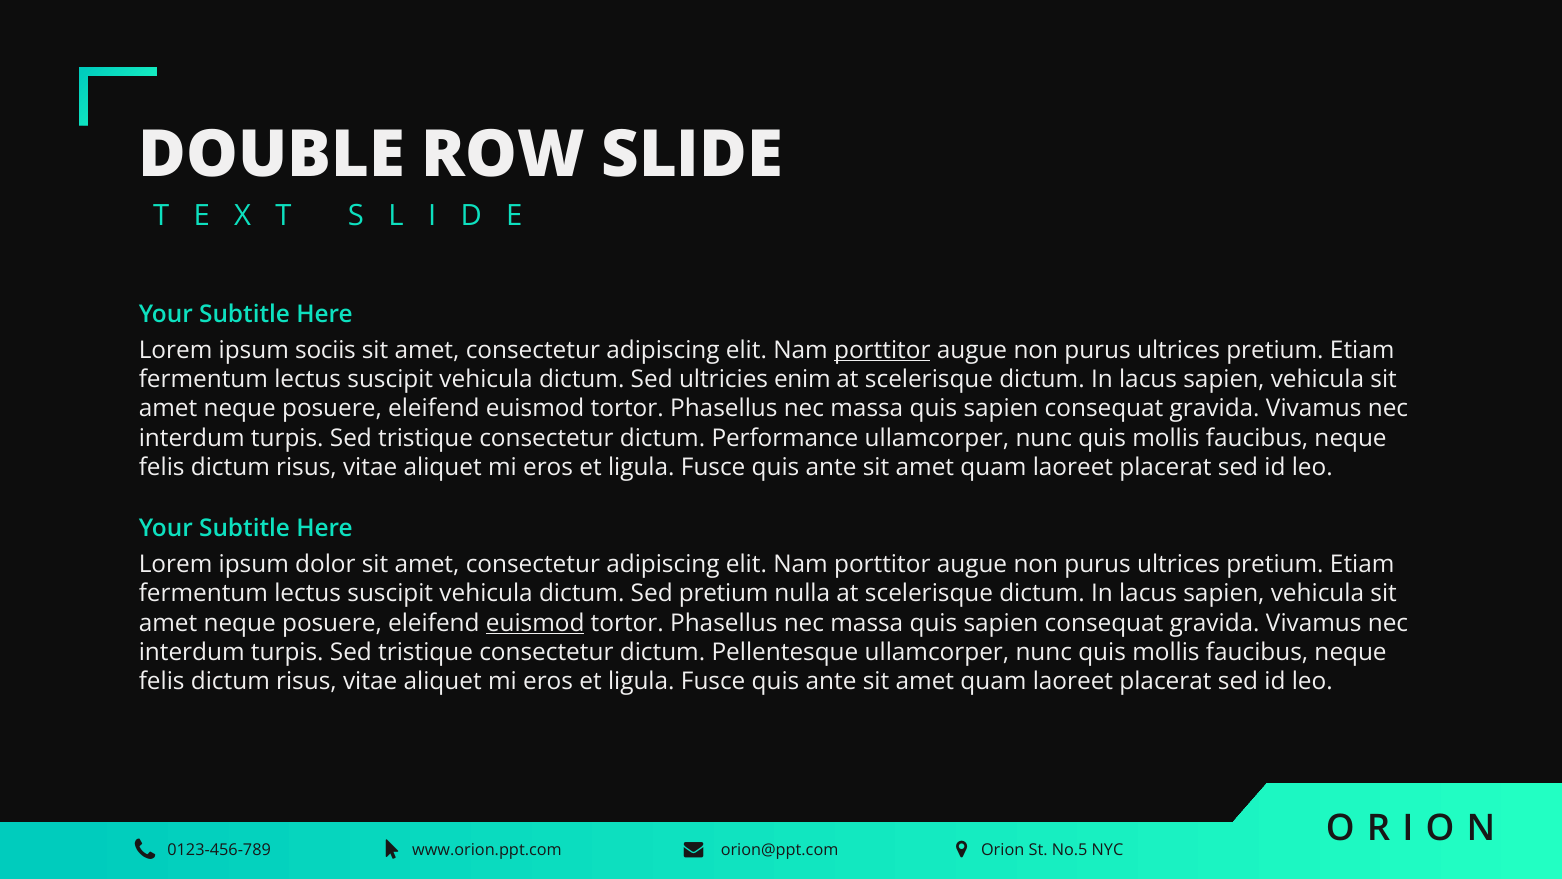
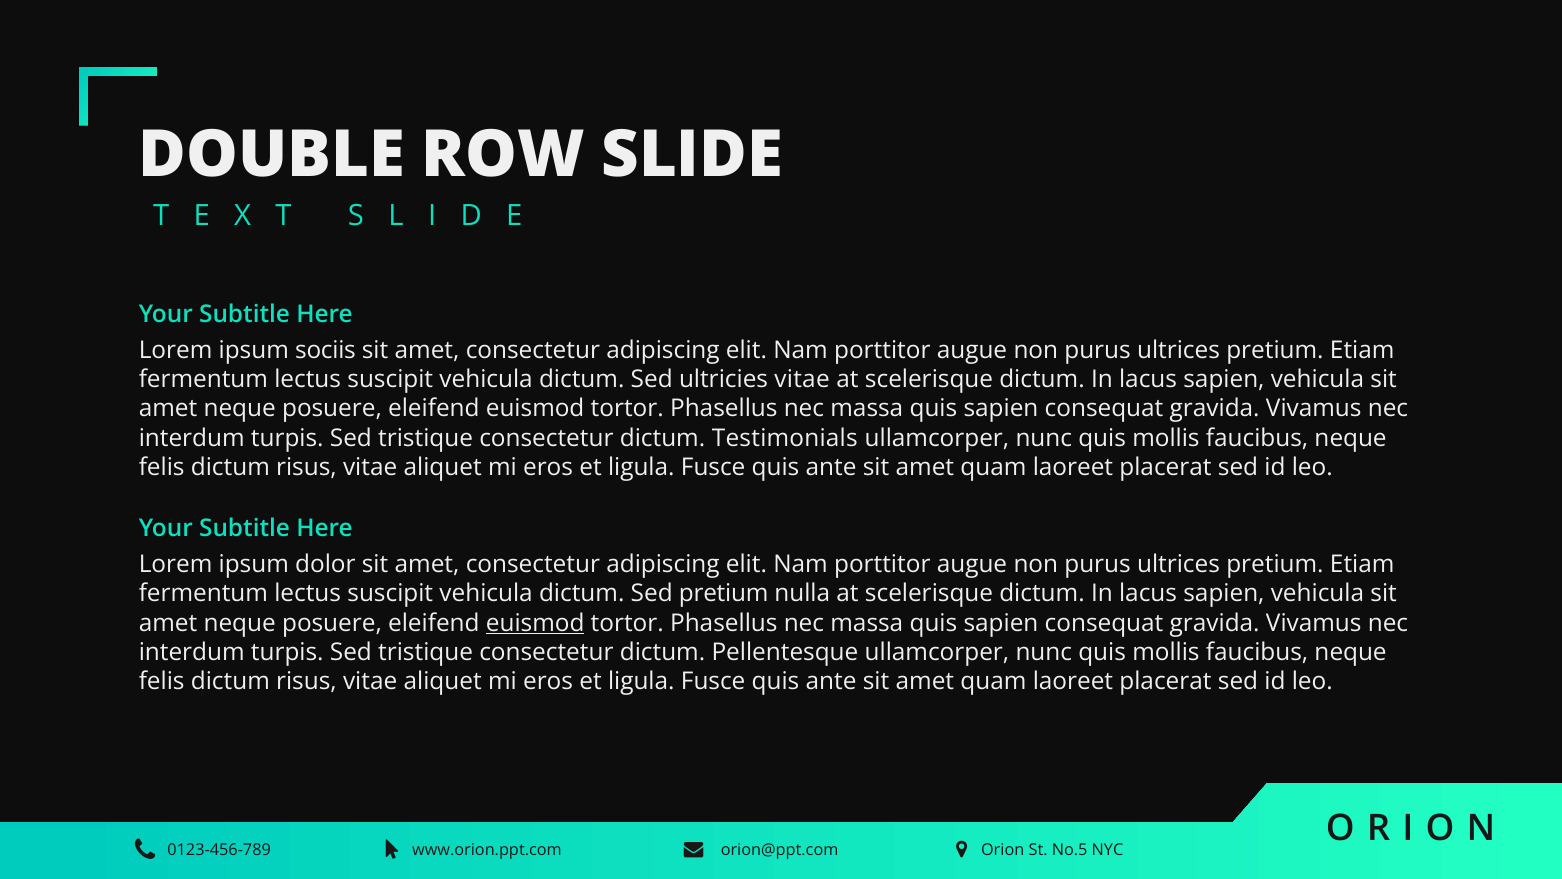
porttitor underline: present -> none (882, 350)
ultricies enim: enim -> vitae (802, 379)
Performance: Performance -> Testimonials (785, 438)
